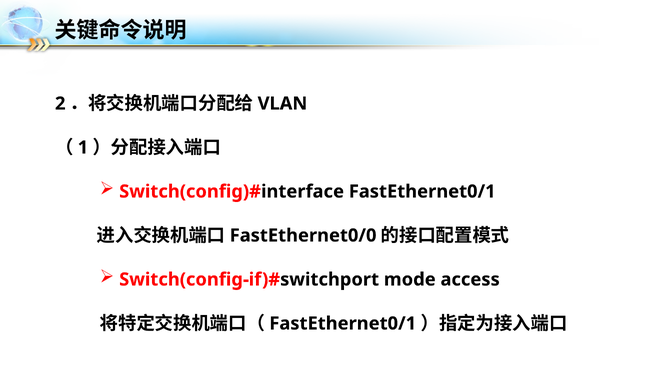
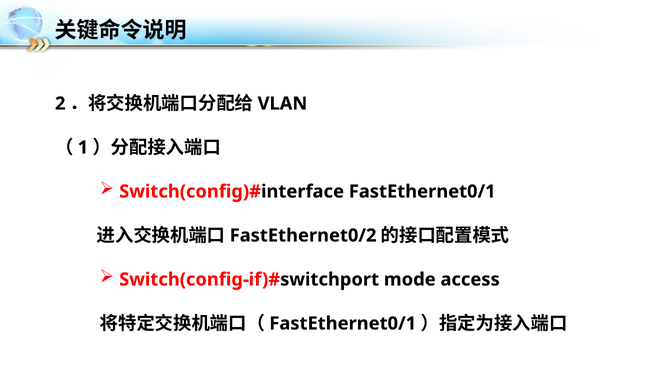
FastEthernet0/0: FastEthernet0/0 -> FastEthernet0/2 (303, 235)
